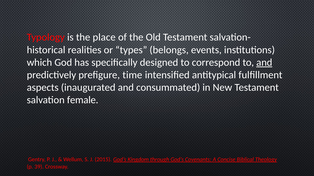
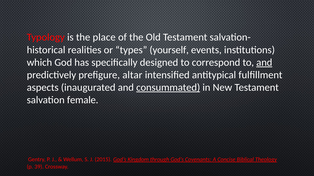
belongs: belongs -> yourself (169, 50)
time: time -> altar (132, 75)
consummated underline: none -> present (168, 88)
